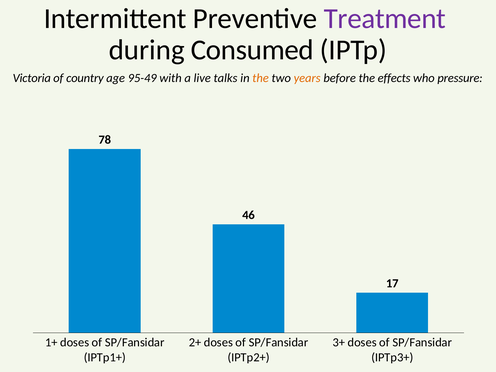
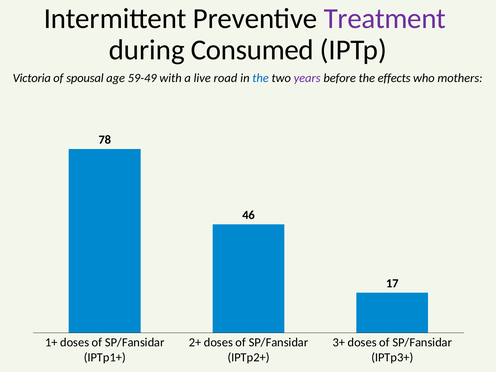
country: country -> spousal (85, 78)
95-49: 95-49 -> 59-49 (142, 78)
talks: talks -> road (225, 78)
the colour: orange -> blue (261, 78)
years colour: orange -> purple (307, 78)
pressure: pressure -> mothers (460, 78)
